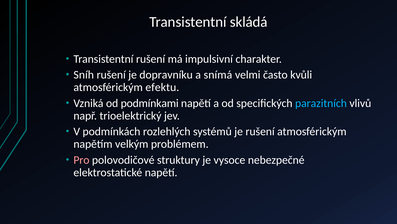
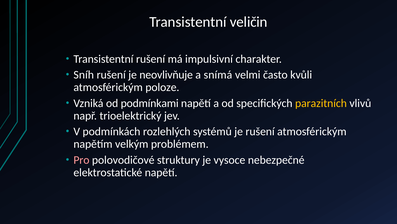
skládá: skládá -> veličin (249, 22)
dopravníku: dopravníku -> neovlivňuje (166, 75)
efektu: efektu -> poloze (162, 87)
parazitních colour: light blue -> yellow (321, 103)
